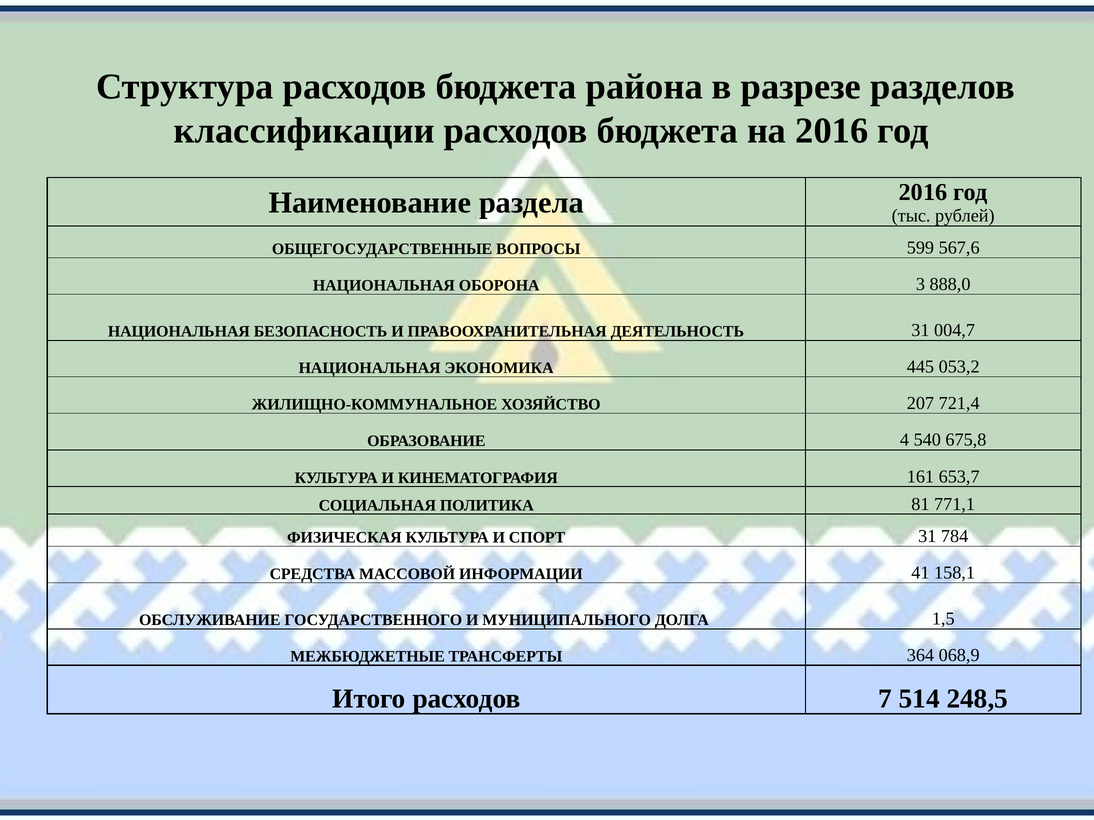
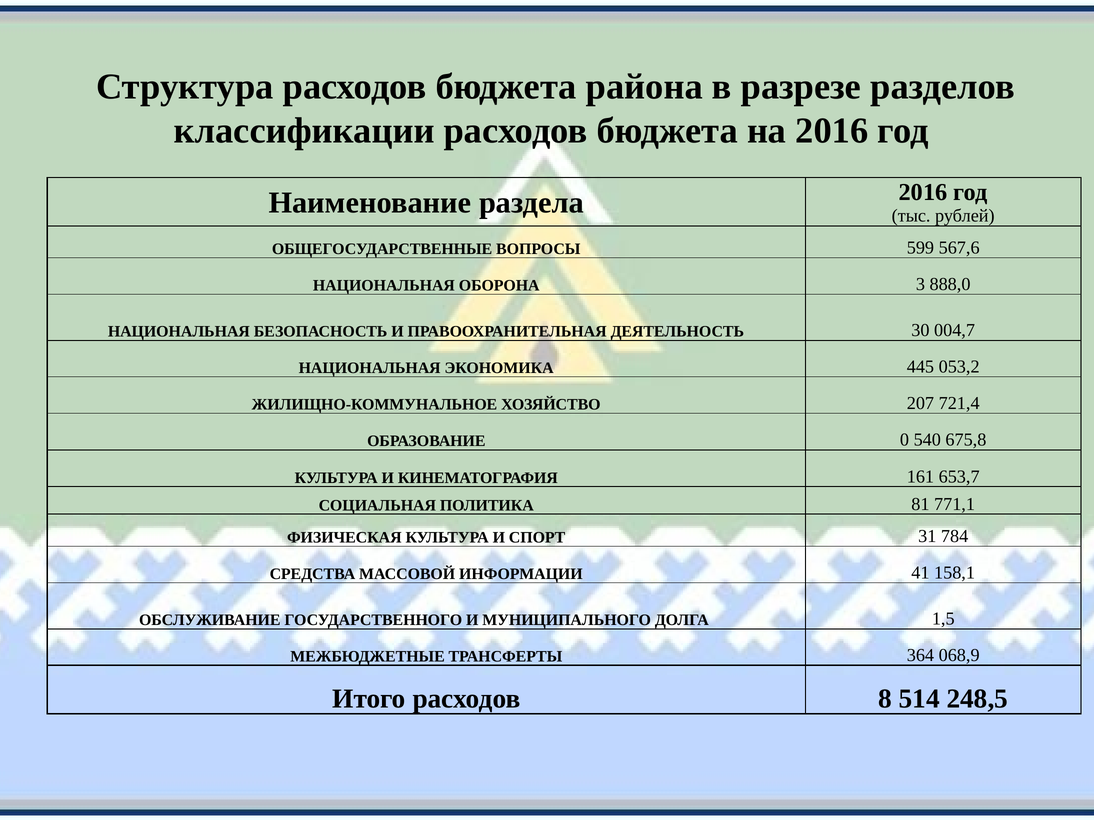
ДЕЯТЕЛЬНОСТЬ 31: 31 -> 30 (920, 331)
4: 4 -> 0 (905, 440)
7: 7 -> 8 (885, 699)
